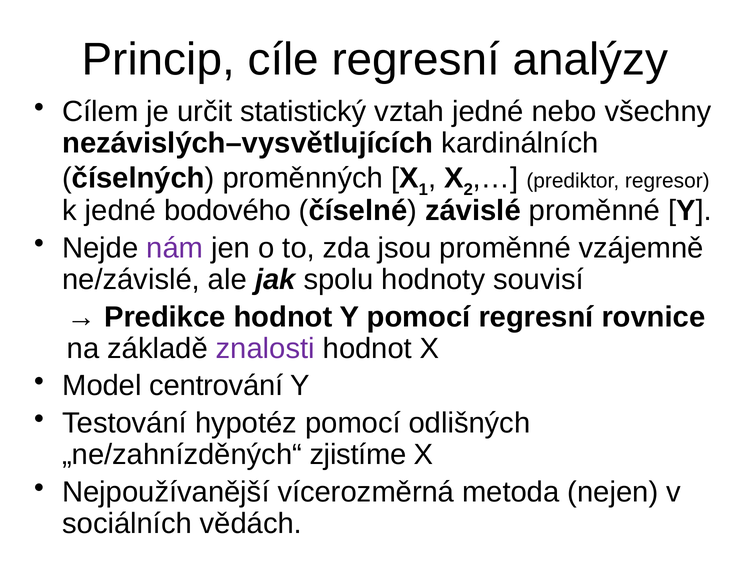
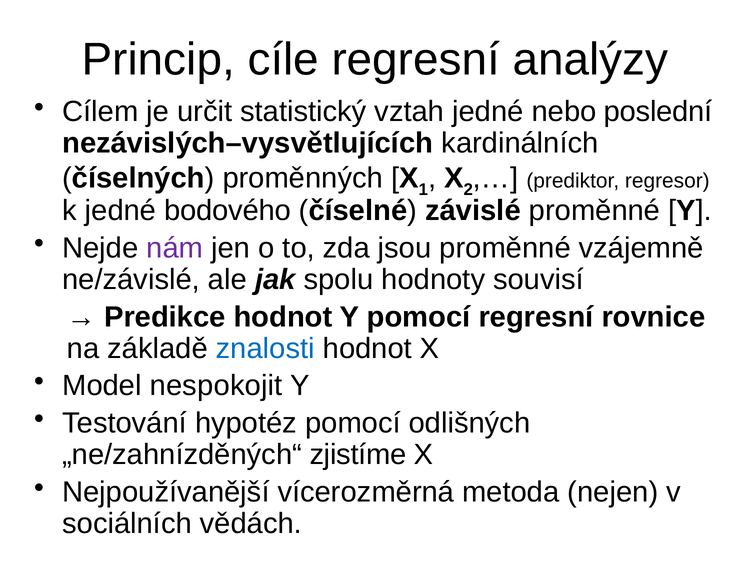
všechny: všechny -> poslední (658, 112)
znalosti colour: purple -> blue (265, 349)
centrování: centrování -> nespokojit (216, 386)
